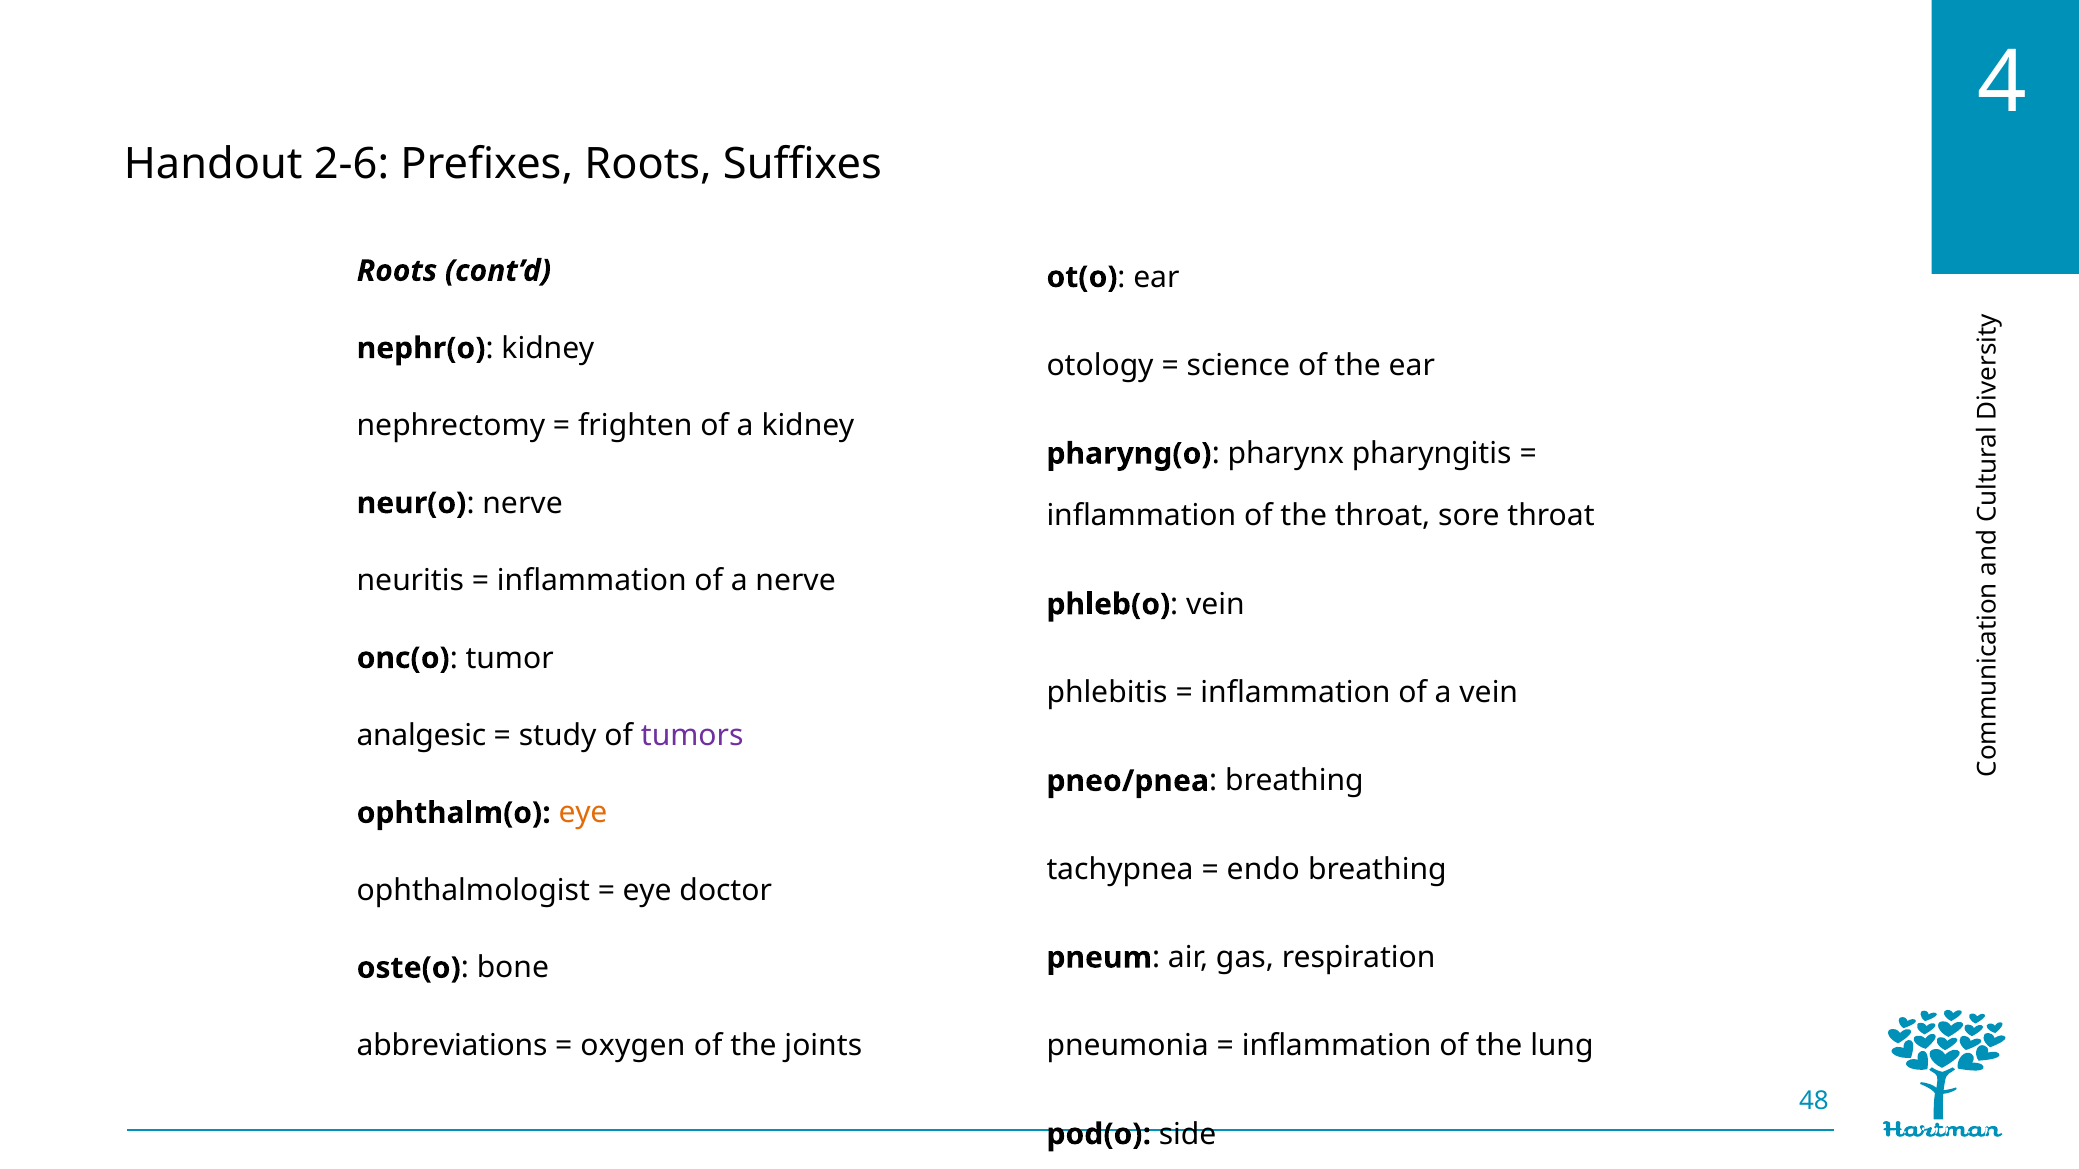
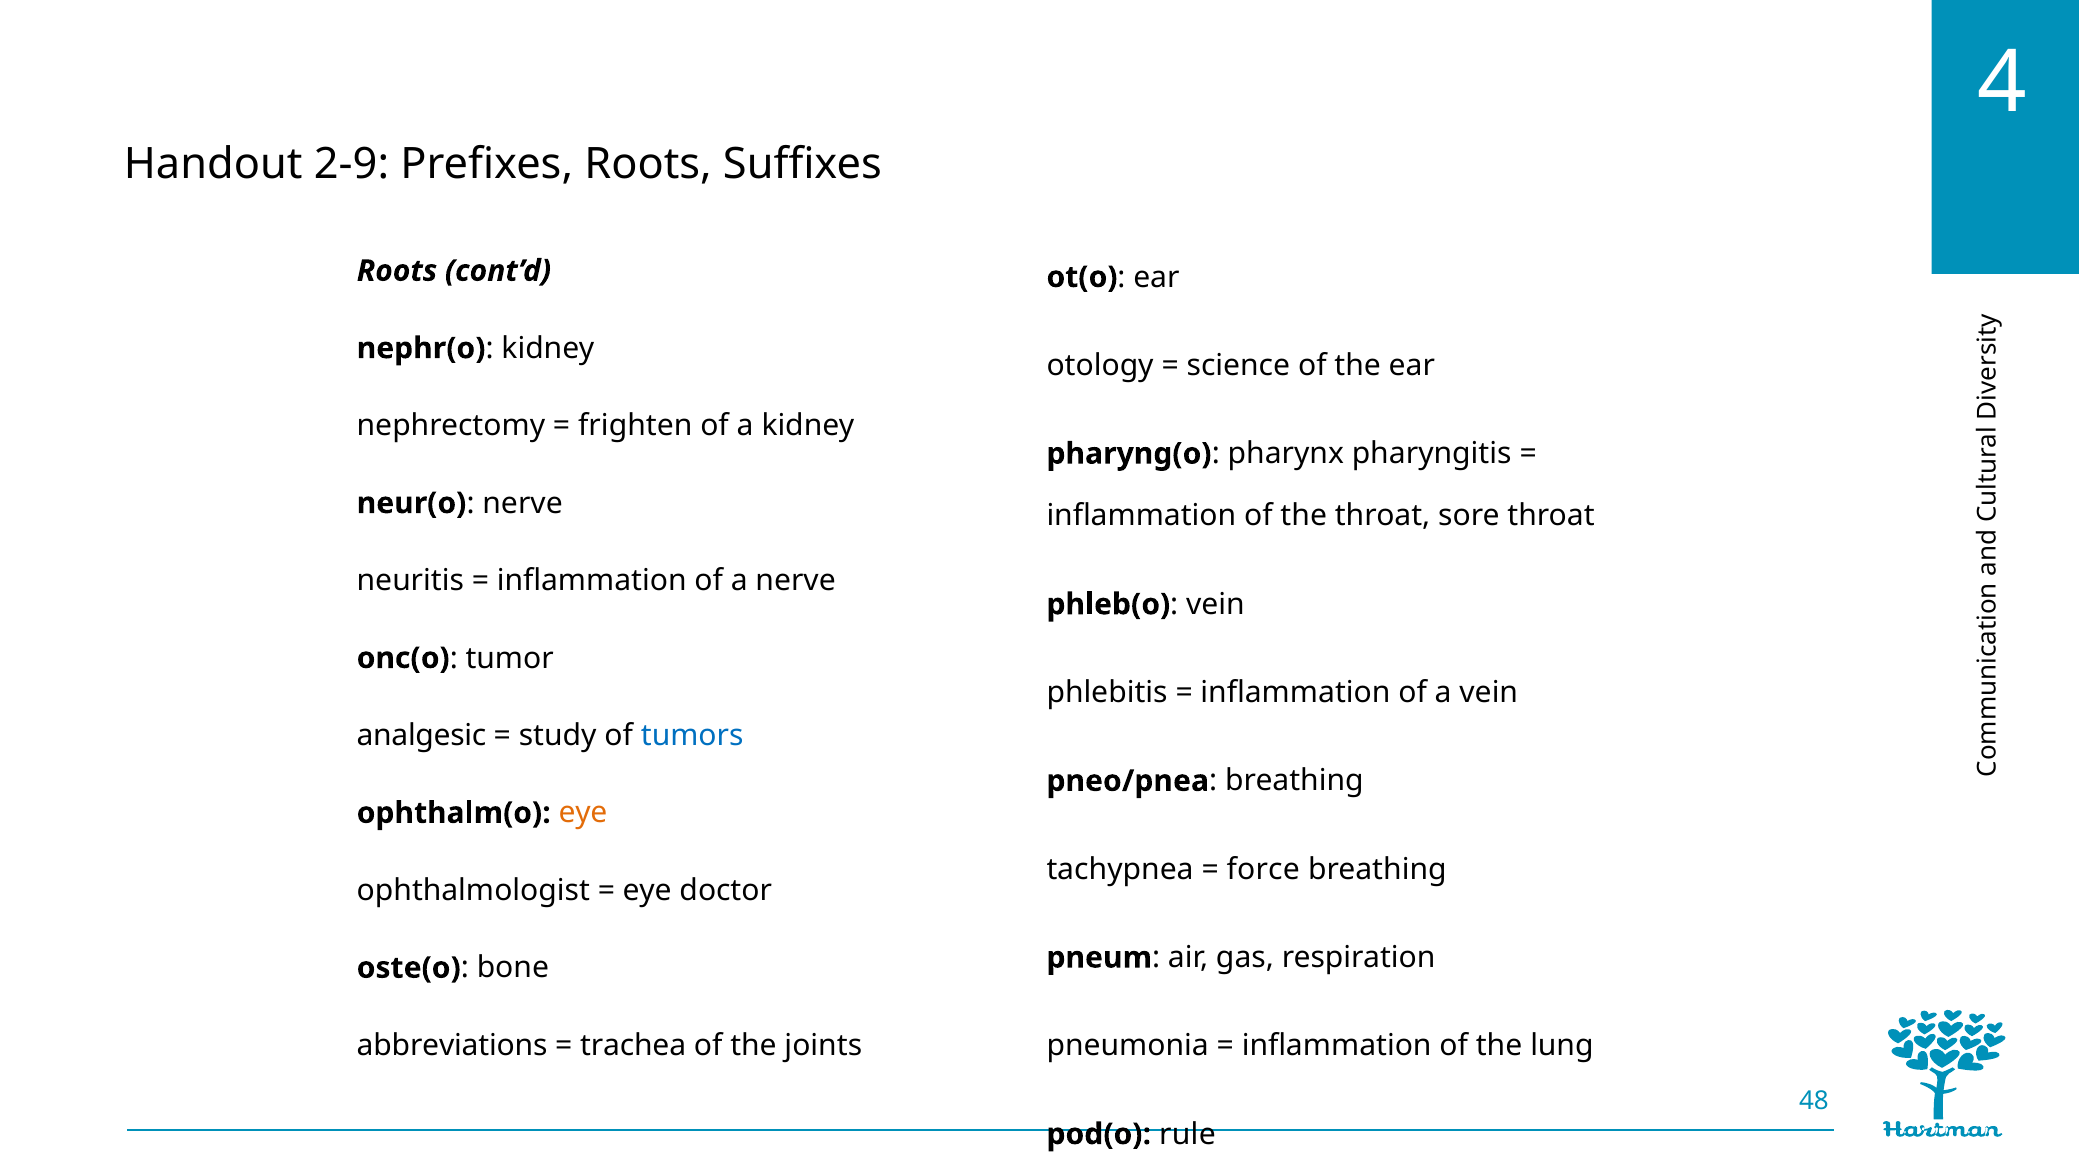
2-6: 2-6 -> 2-9 (352, 164)
tumors colour: purple -> blue (692, 736)
endo: endo -> force (1263, 870)
oxygen: oxygen -> trachea (633, 1046)
side: side -> rule (1187, 1135)
